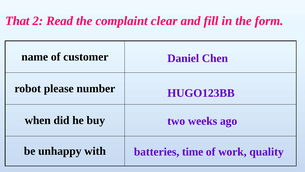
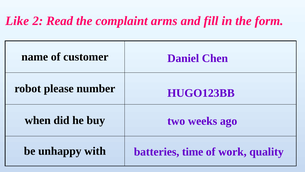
That: That -> Like (17, 21)
clear: clear -> arms (164, 21)
